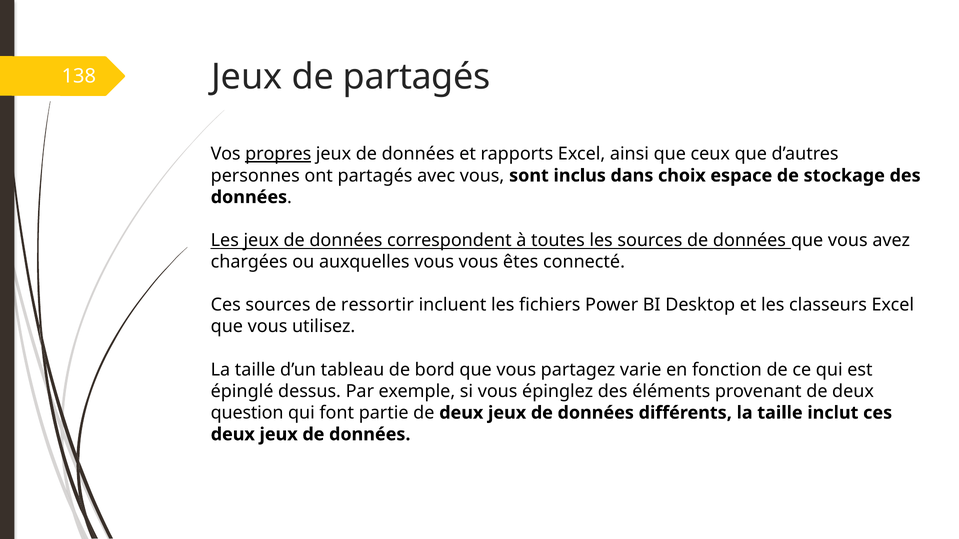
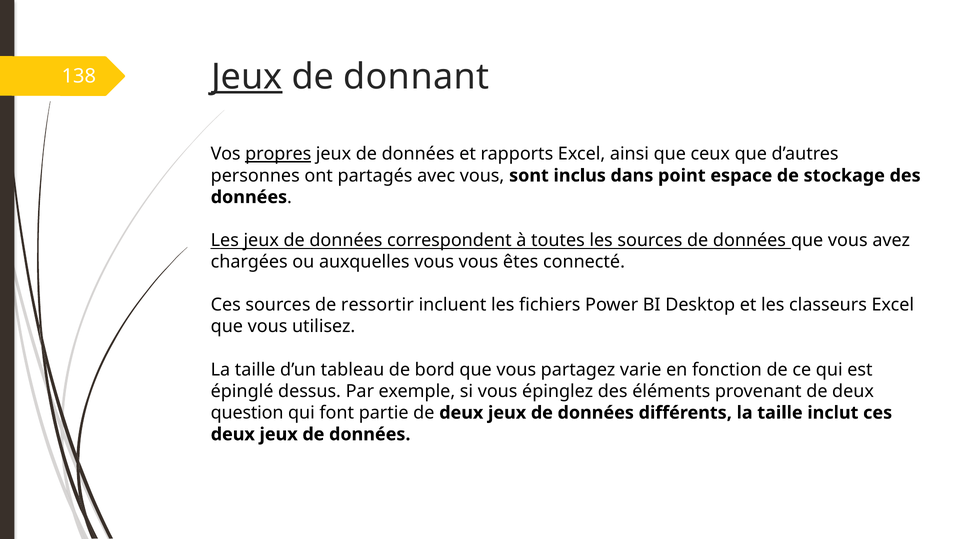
Jeux underline: none -> present (247, 77)
de partagés: partagés -> donnant (416, 77)
choix: choix -> point (682, 176)
